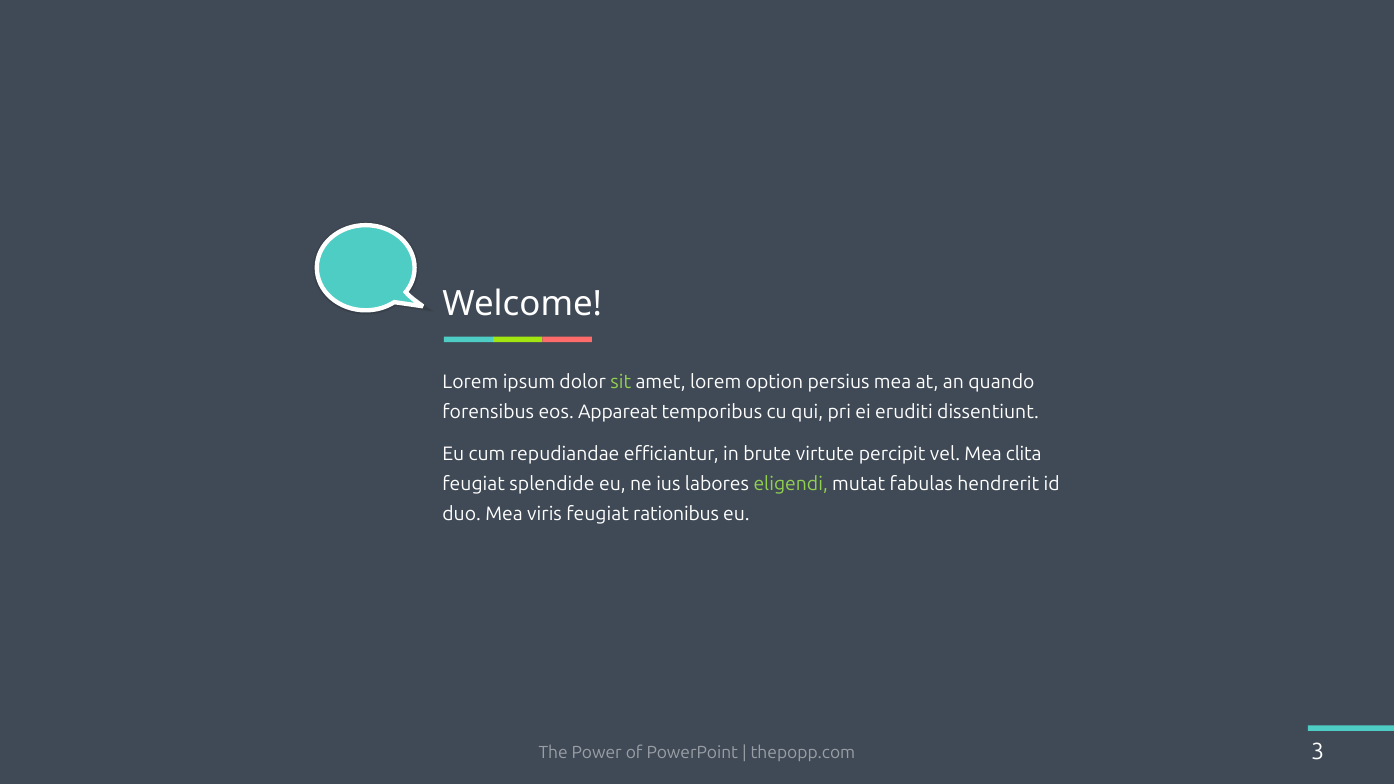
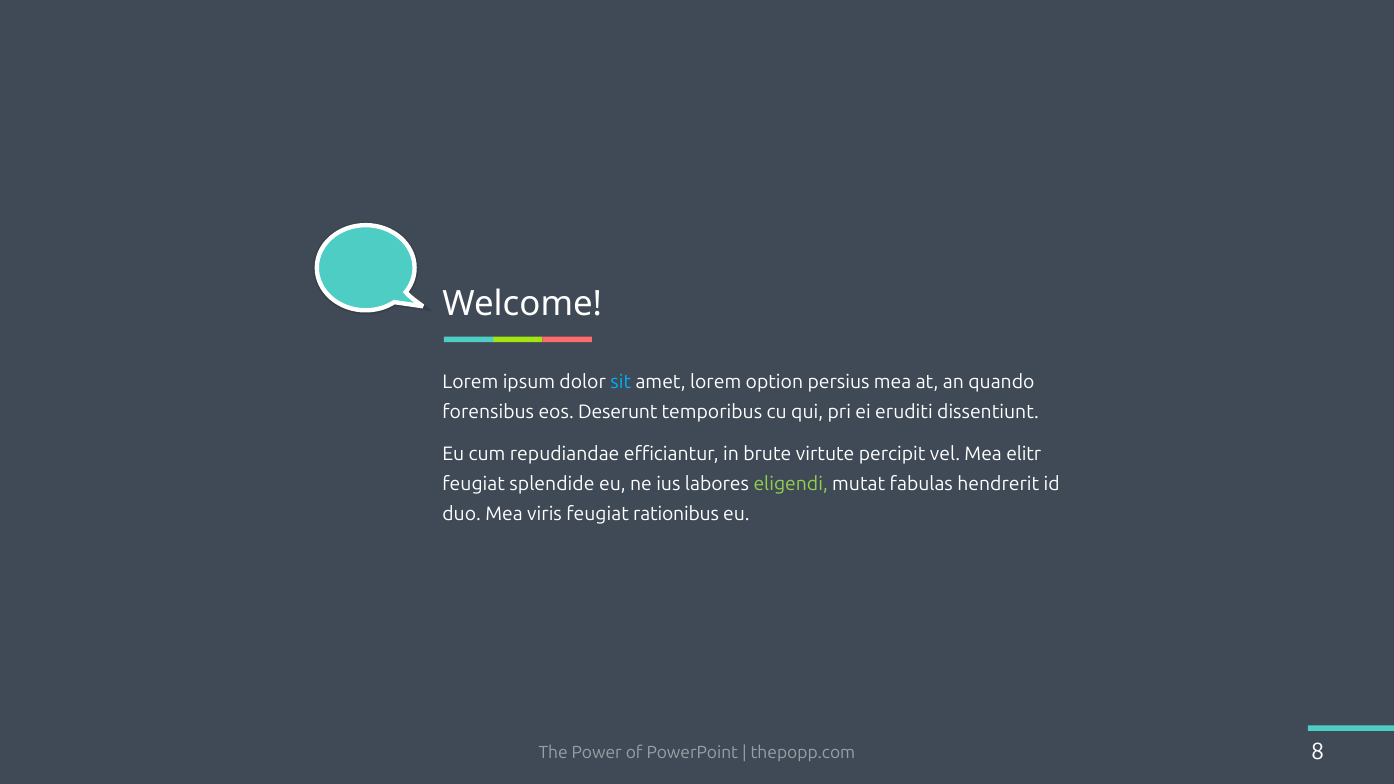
sit colour: light green -> light blue (621, 382)
Appareat: Appareat -> Deserunt (618, 412)
clita: clita -> elitr (1024, 454)
3: 3 -> 8 (1318, 752)
